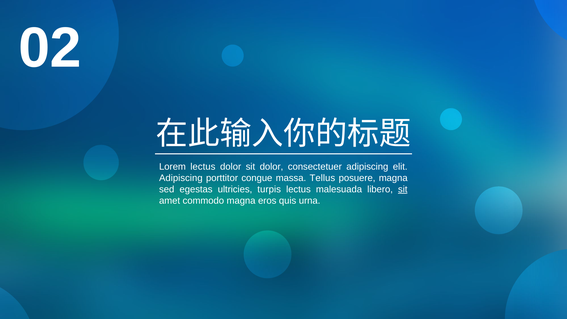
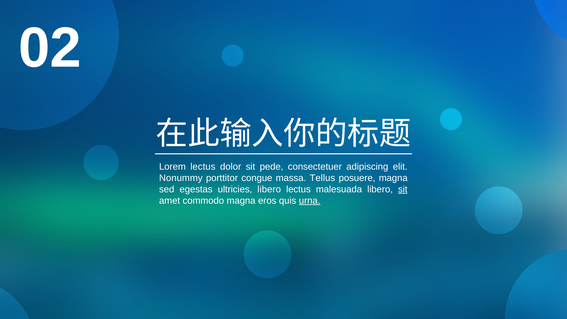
sit dolor: dolor -> pede (272, 167)
Adipiscing: Adipiscing -> Nonummy (181, 178)
ultricies turpis: turpis -> libero (269, 189)
urna underline: none -> present (310, 201)
